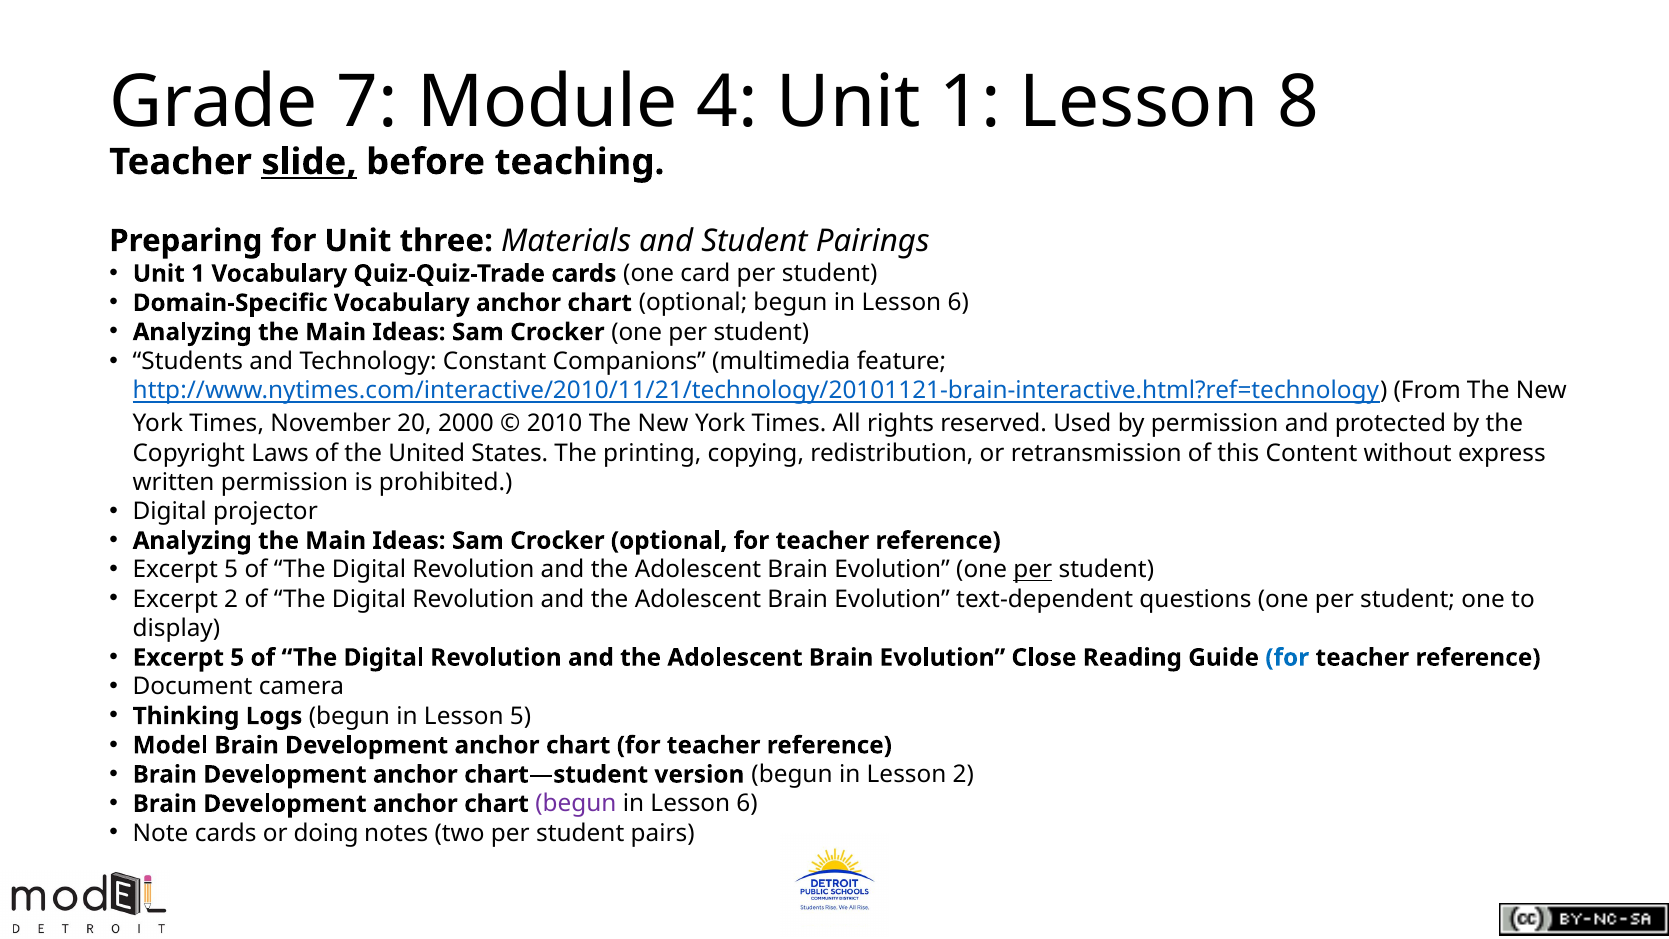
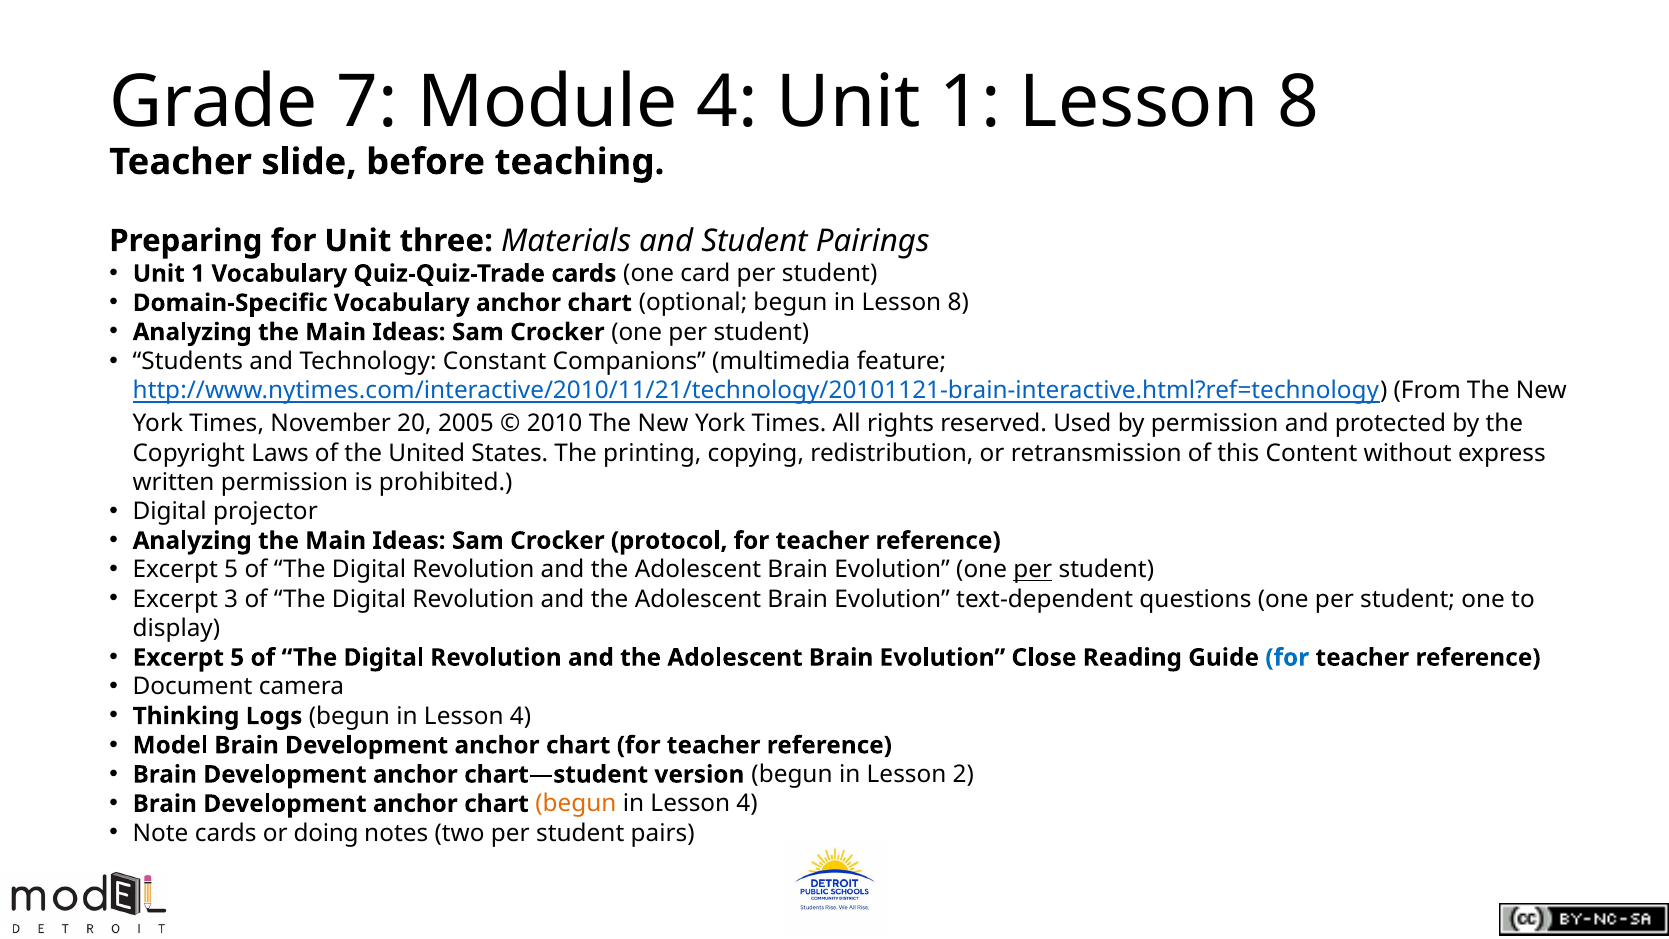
slide underline: present -> none (309, 162)
6: 6 -> 8 (958, 303)
2000: 2000 -> 2005 (466, 424)
Crocker optional: optional -> protocol (669, 541)
Excerpt 2: 2 -> 3 (231, 599)
5: 5 -> 4 (521, 716)
begun colour: purple -> orange (576, 804)
6: 6 -> 4 (747, 804)
